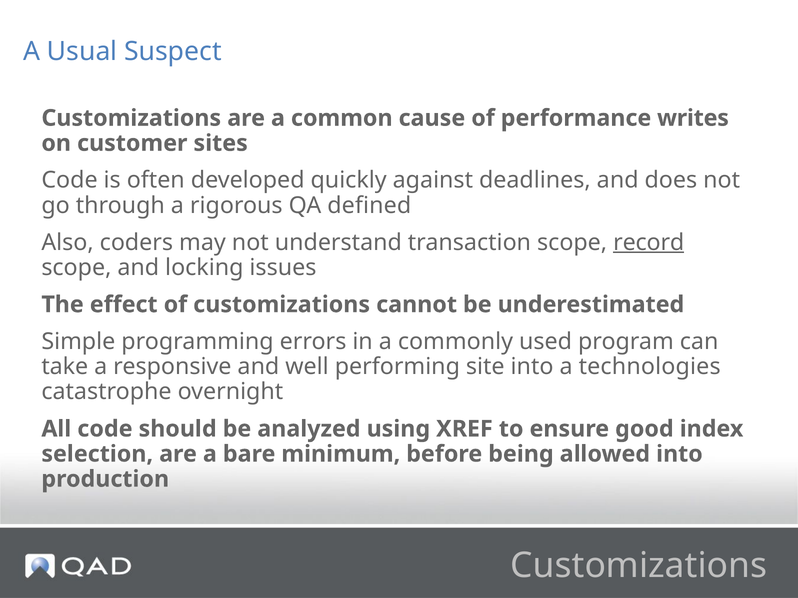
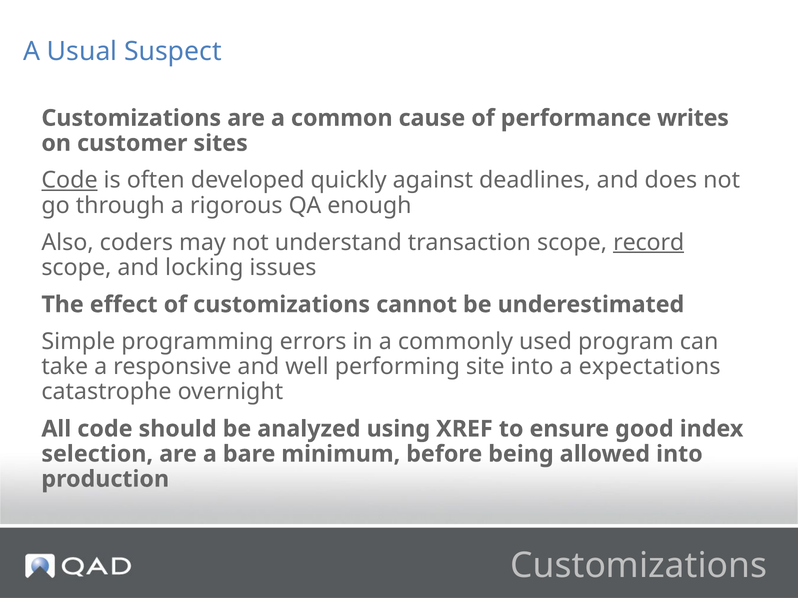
Code underline: none -> present (70, 180)
defined: defined -> enough (369, 206)
technologies: technologies -> expectations (650, 367)
